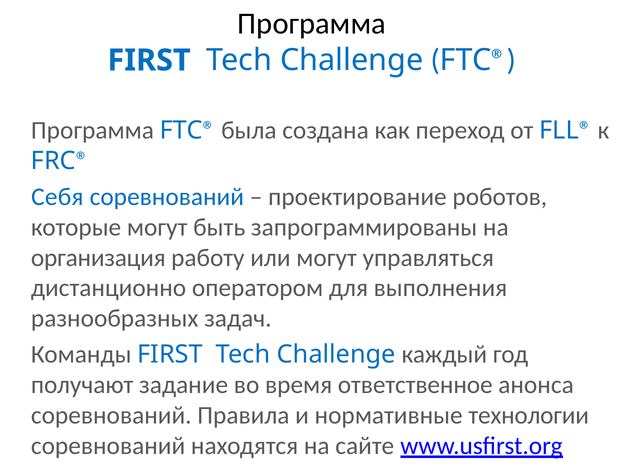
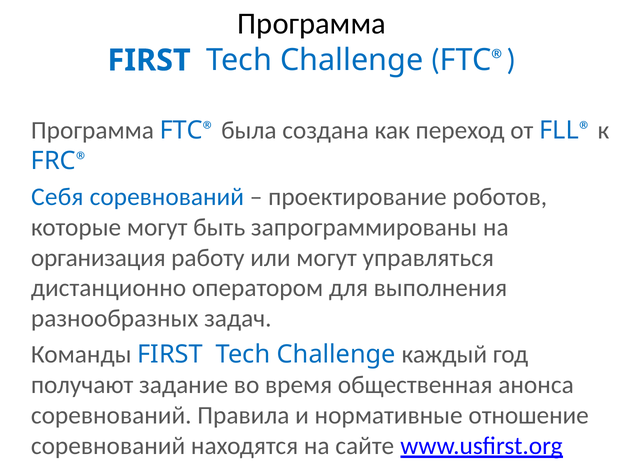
ответственное: ответственное -> общественная (415, 385)
технологии: технологии -> отношение (529, 415)
